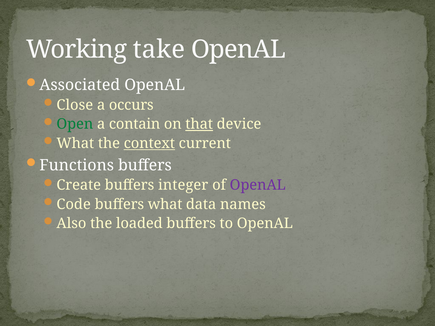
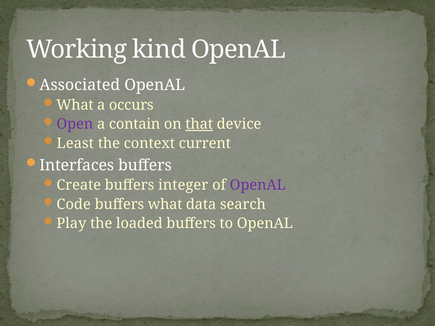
take: take -> kind (159, 50)
Close: Close -> What (75, 105)
Open colour: green -> purple (75, 124)
What: What -> Least (75, 143)
context underline: present -> none (149, 143)
Functions: Functions -> Interfaces (77, 165)
names: names -> search (243, 204)
Also: Also -> Play (71, 224)
